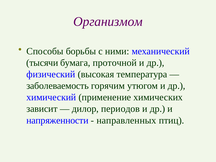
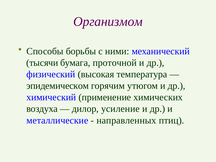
заболеваемость: заболеваемость -> эпидемическом (58, 86)
зависит: зависит -> воздуха (42, 109)
периодов: периодов -> усиление (120, 109)
напряженности: напряженности -> металлические (57, 120)
